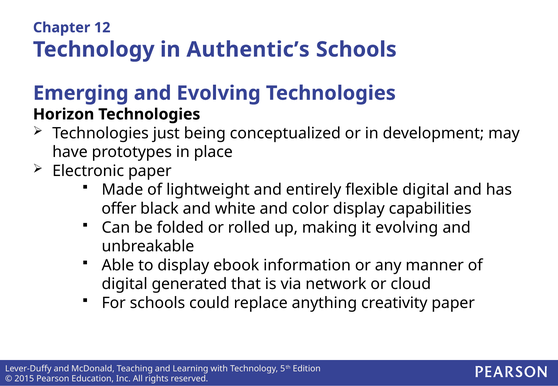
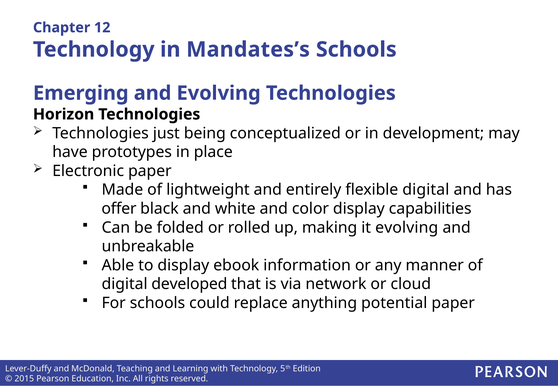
Authentic’s: Authentic’s -> Mandates’s (248, 50)
generated: generated -> developed (189, 284)
creativity: creativity -> potential (394, 303)
